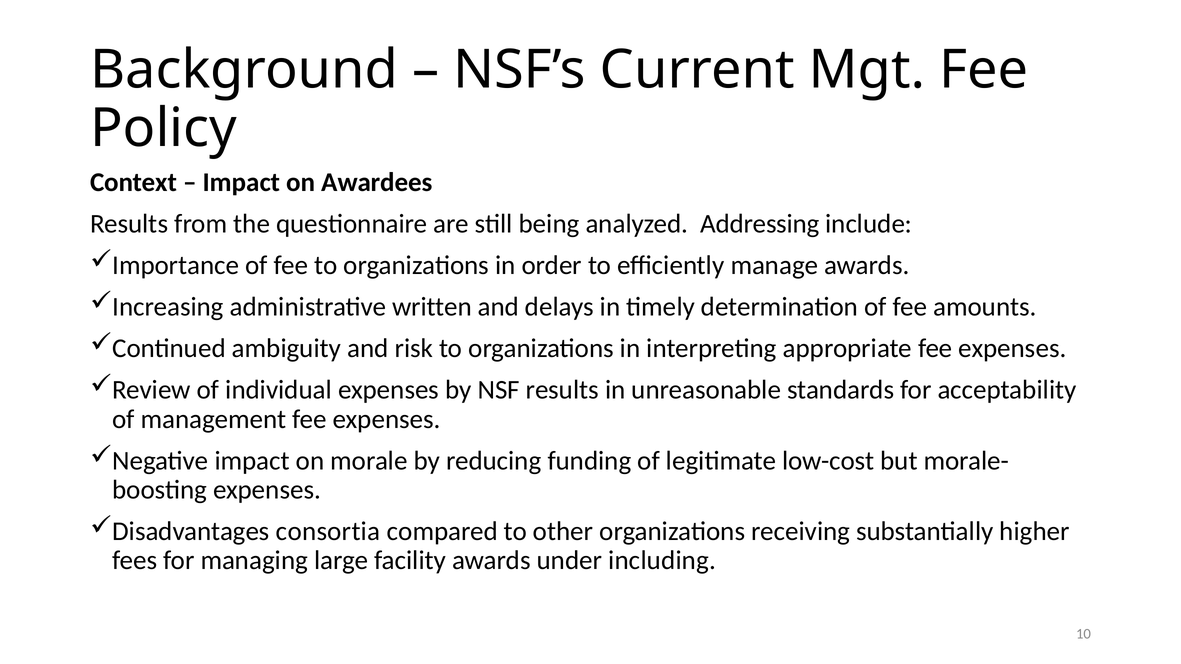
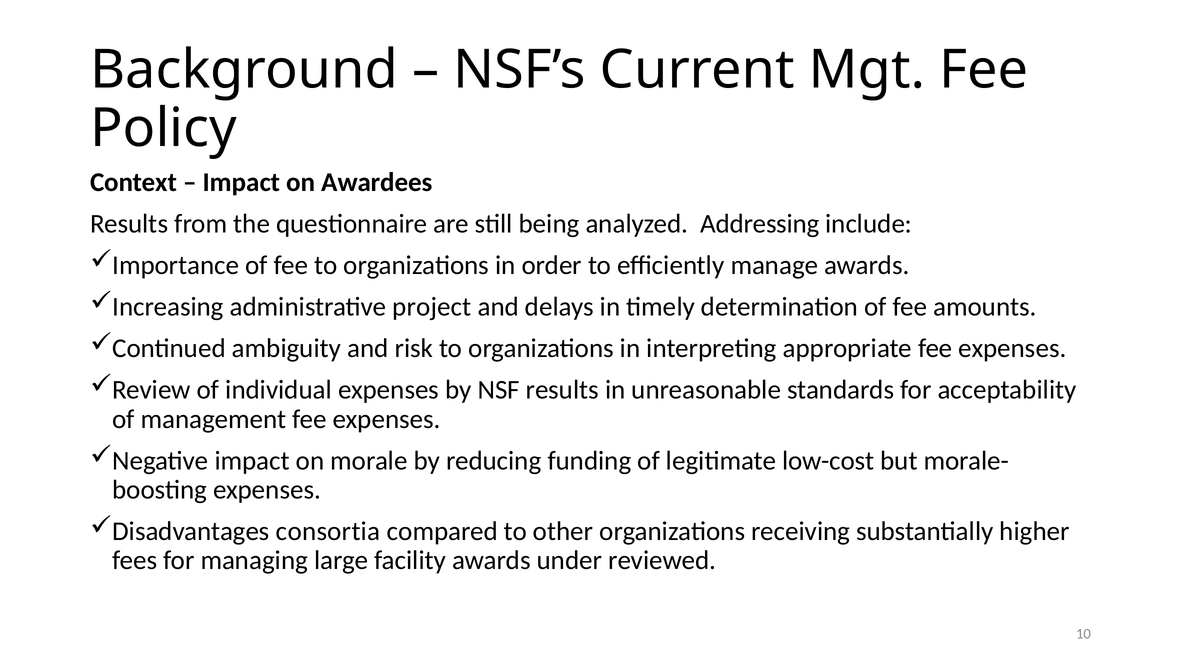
written: written -> project (432, 307)
including: including -> reviewed (662, 561)
